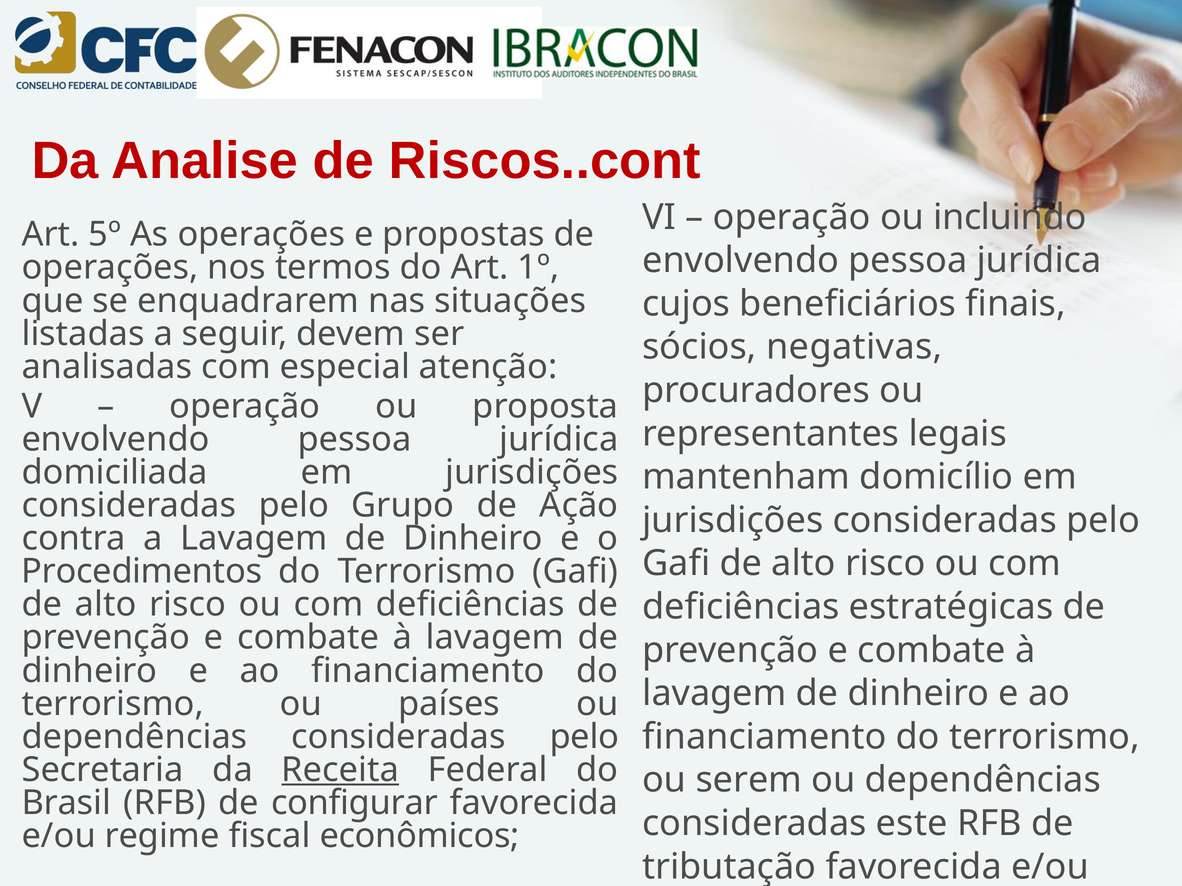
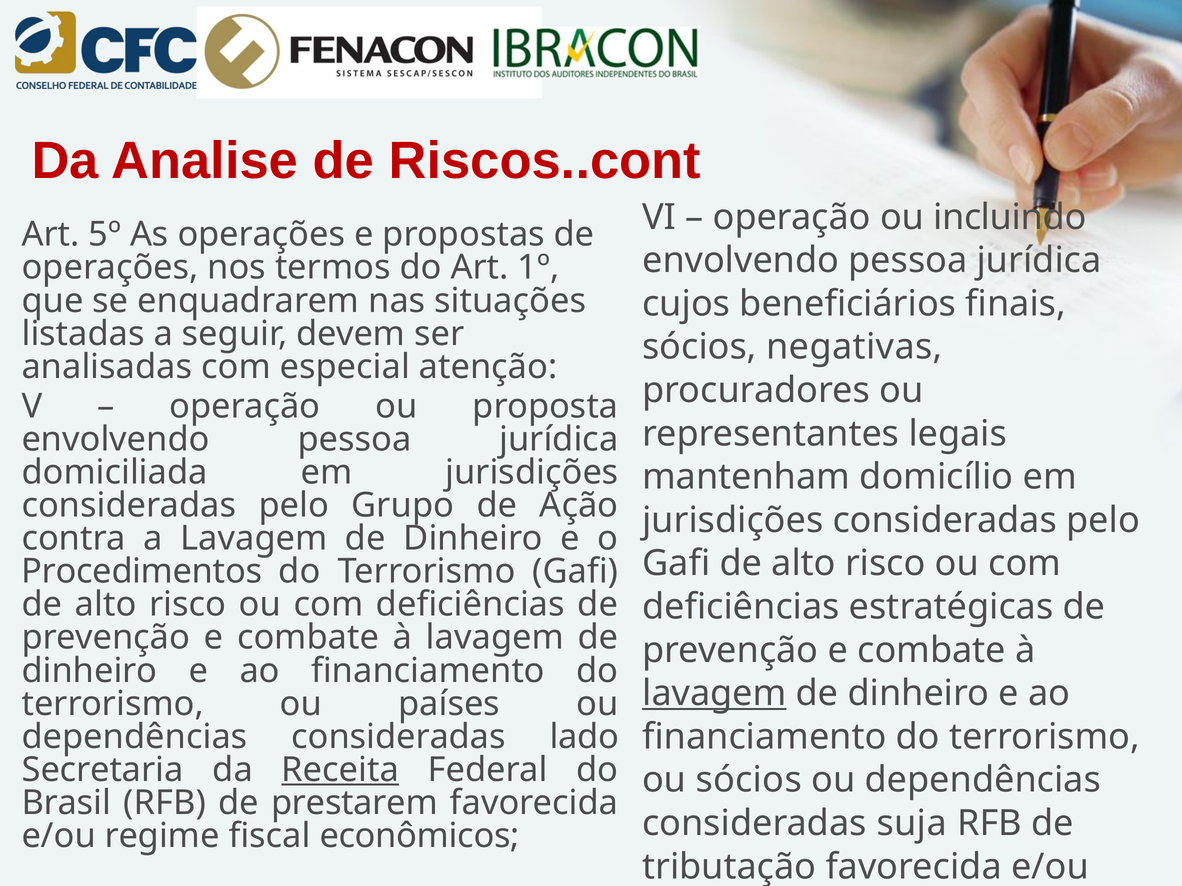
lavagem underline: none -> present (714, 694)
dependências consideradas pelo: pelo -> lado (584, 737)
ou serem: serem -> sócios (749, 780)
configurar: configurar -> prestarem (354, 803)
este: este -> suja (912, 824)
